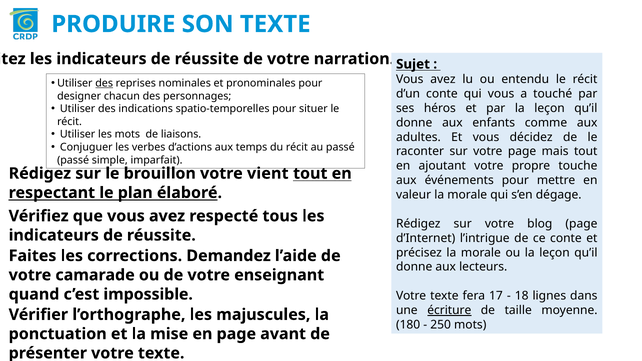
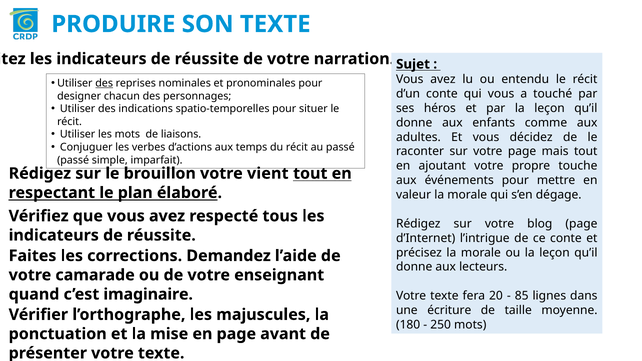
impossible: impossible -> imaginaire (148, 294)
17: 17 -> 20 (496, 296)
18: 18 -> 85 (522, 296)
écriture underline: present -> none (449, 310)
